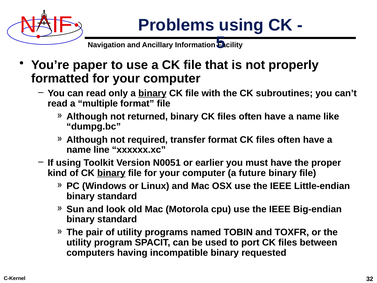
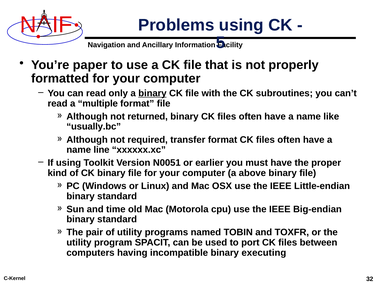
dumpg.bc: dumpg.bc -> usually.bc (94, 127)
binary underline: present -> none (111, 173)
future: future -> above (252, 173)
look: look -> time (116, 209)
requested: requested -> executing (264, 253)
